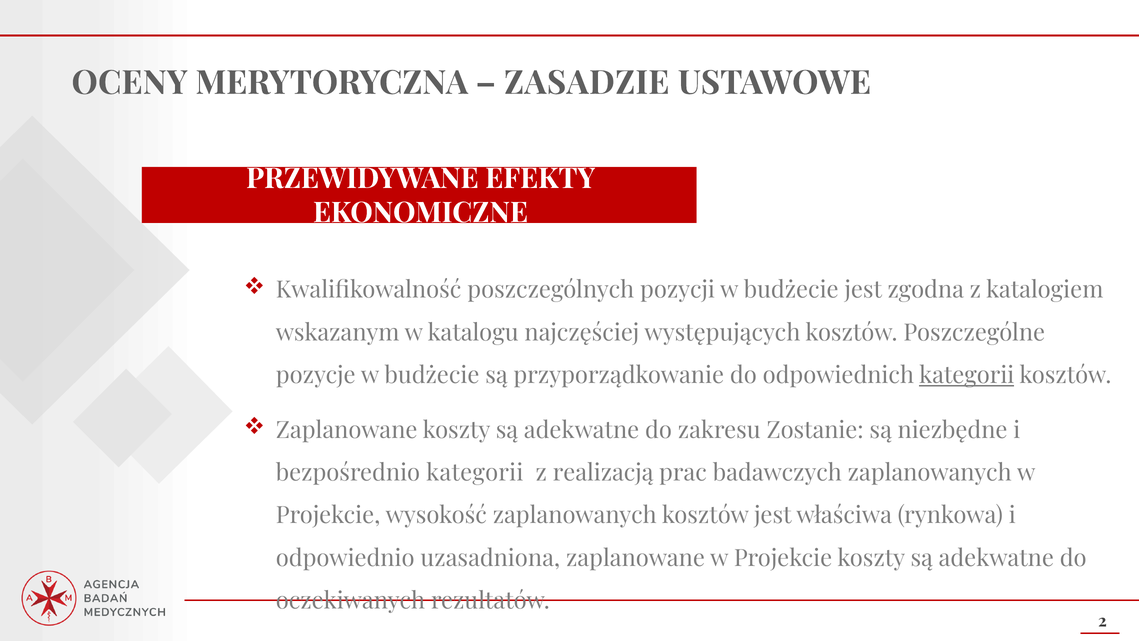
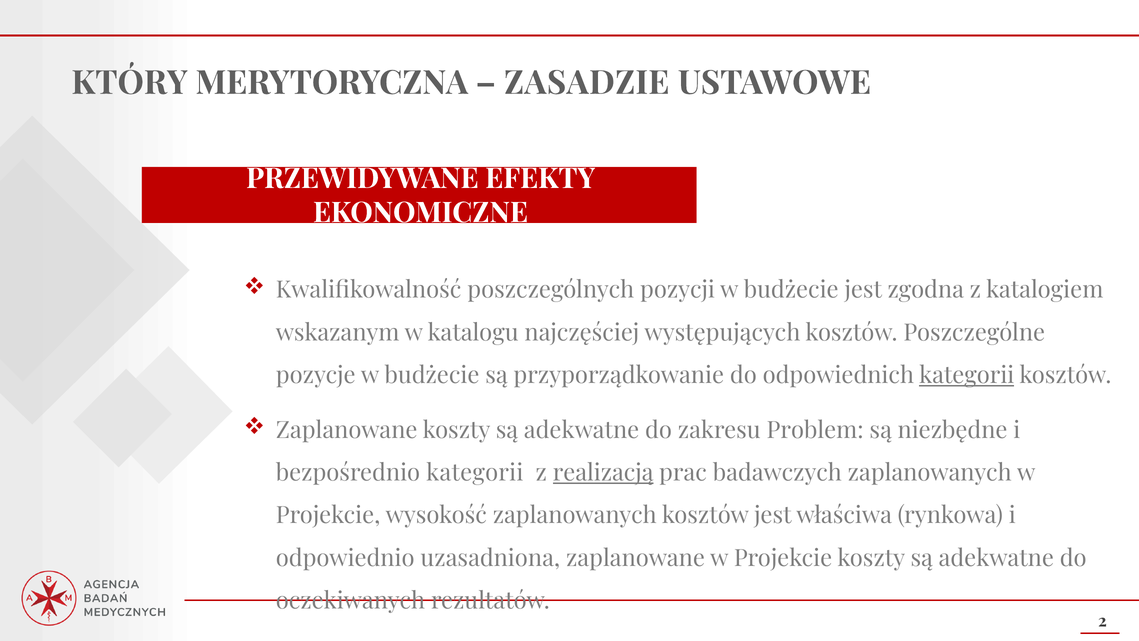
OCENY: OCENY -> KTÓRY (130, 83)
Zostanie: Zostanie -> Problem (815, 430)
realizacją underline: none -> present (603, 473)
